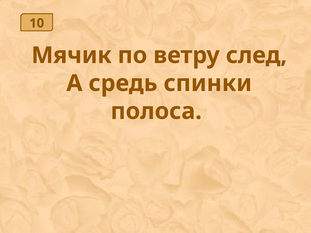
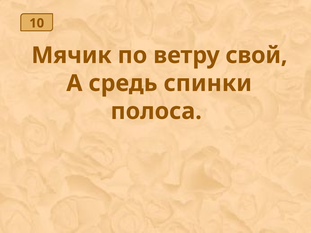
след: след -> свой (256, 55)
